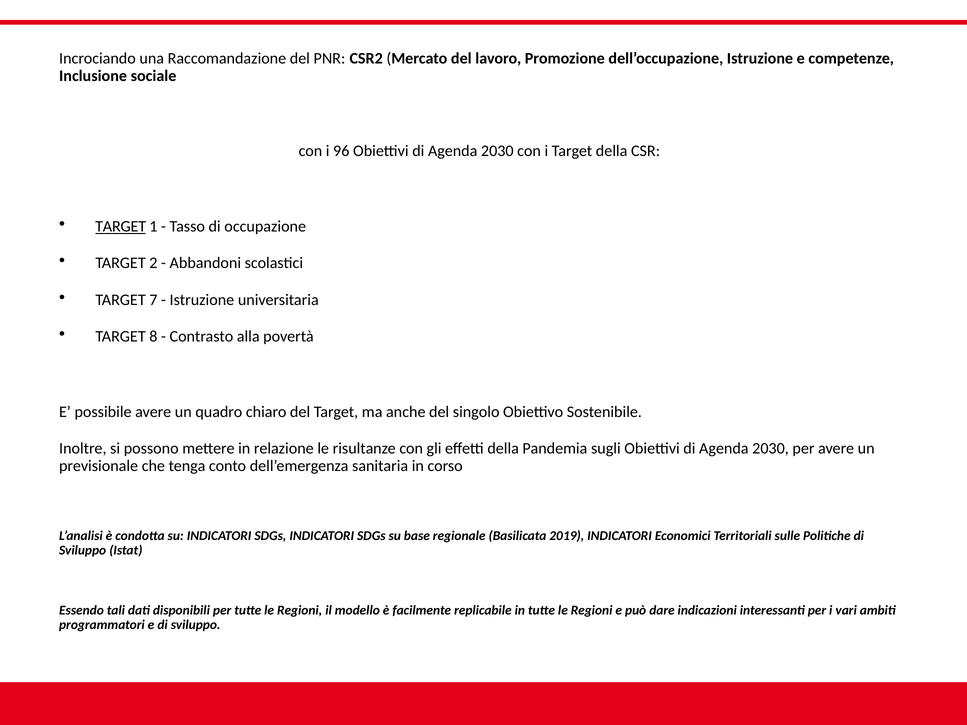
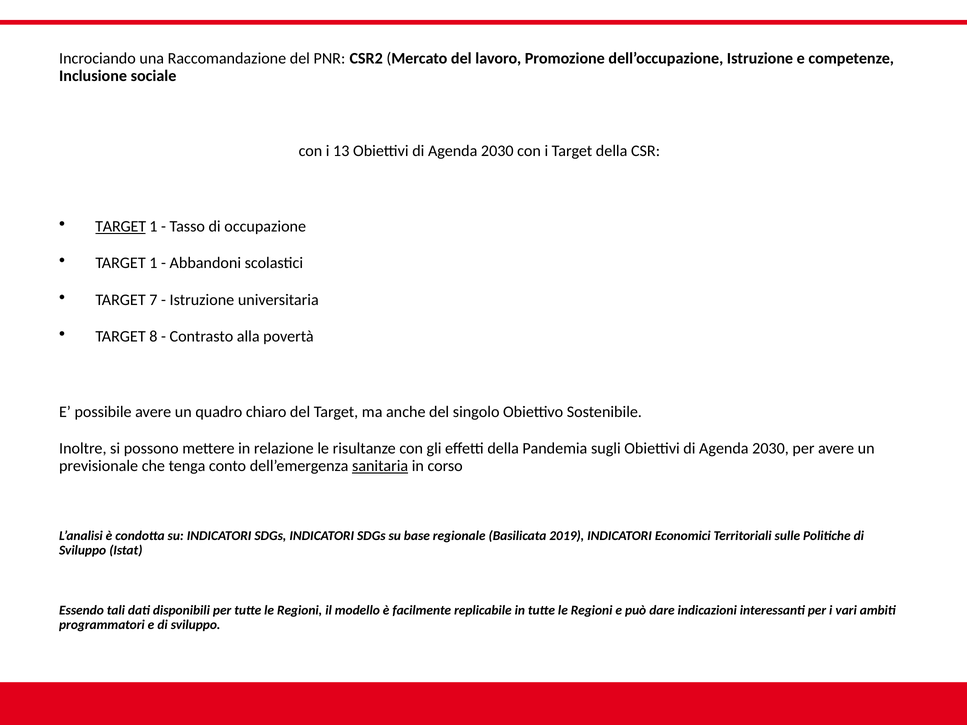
96: 96 -> 13 (341, 151)
2: 2 -> 1 (153, 263)
sanitaria underline: none -> present (380, 466)
